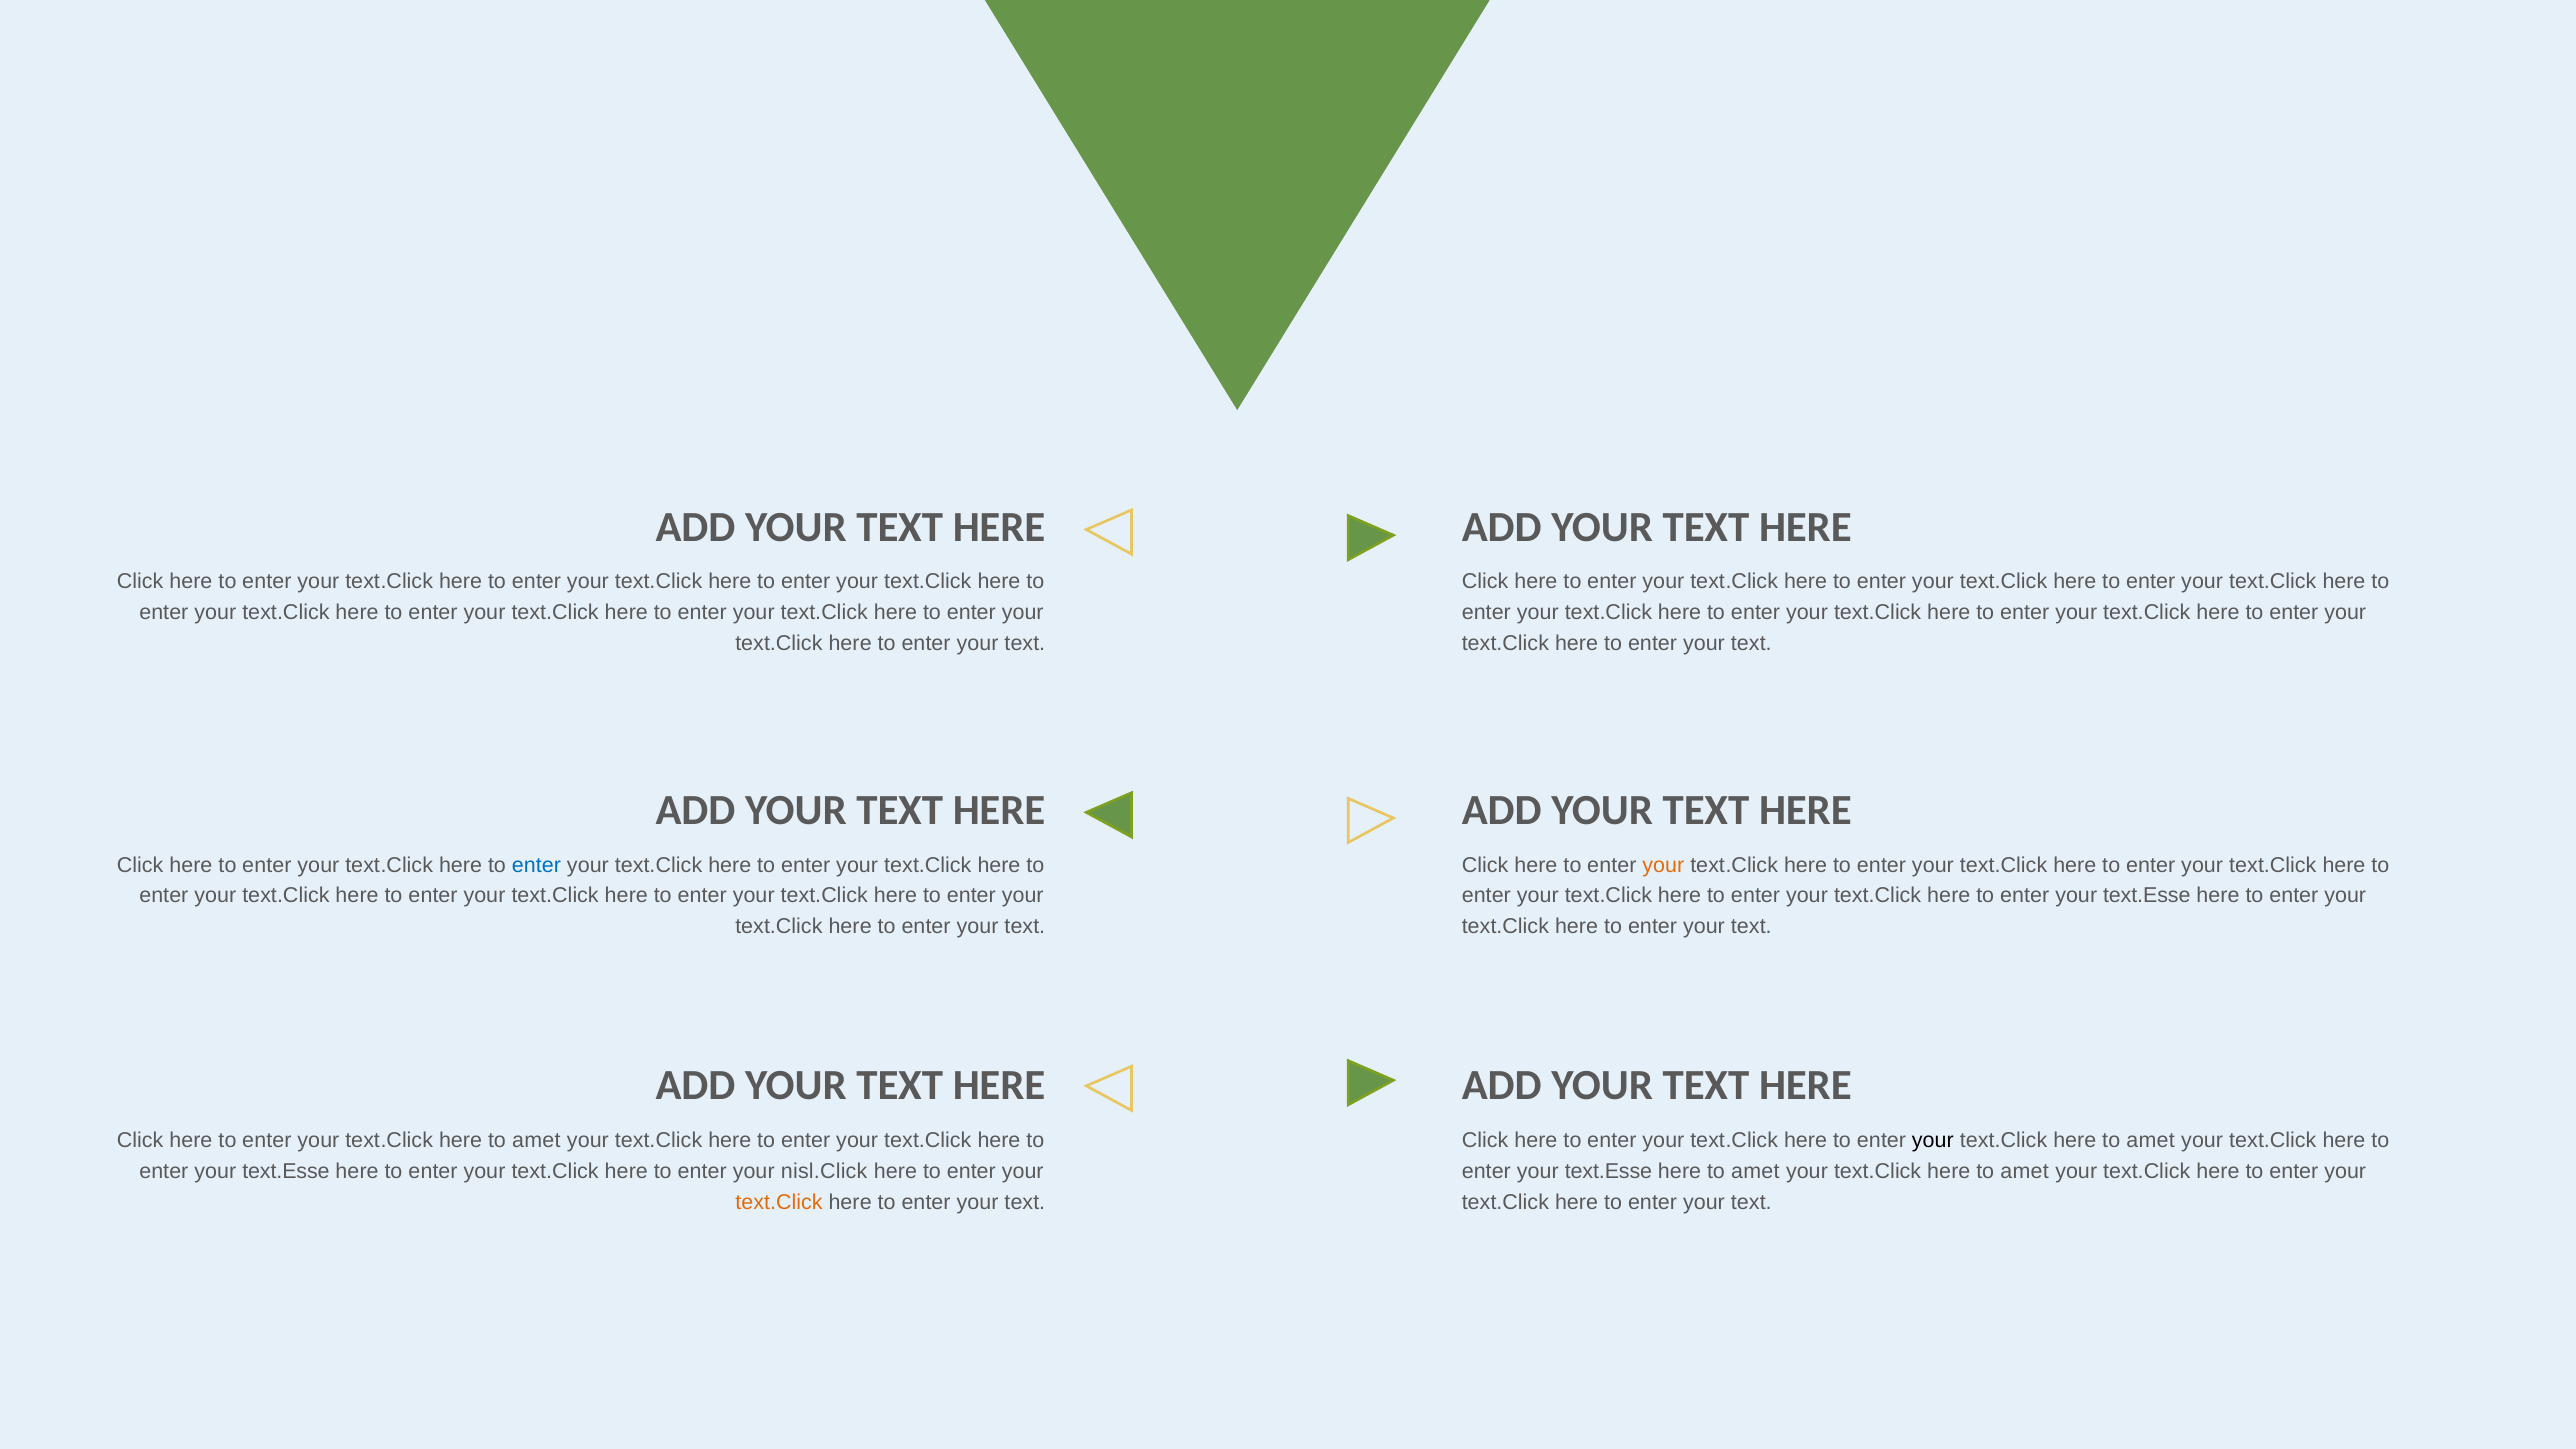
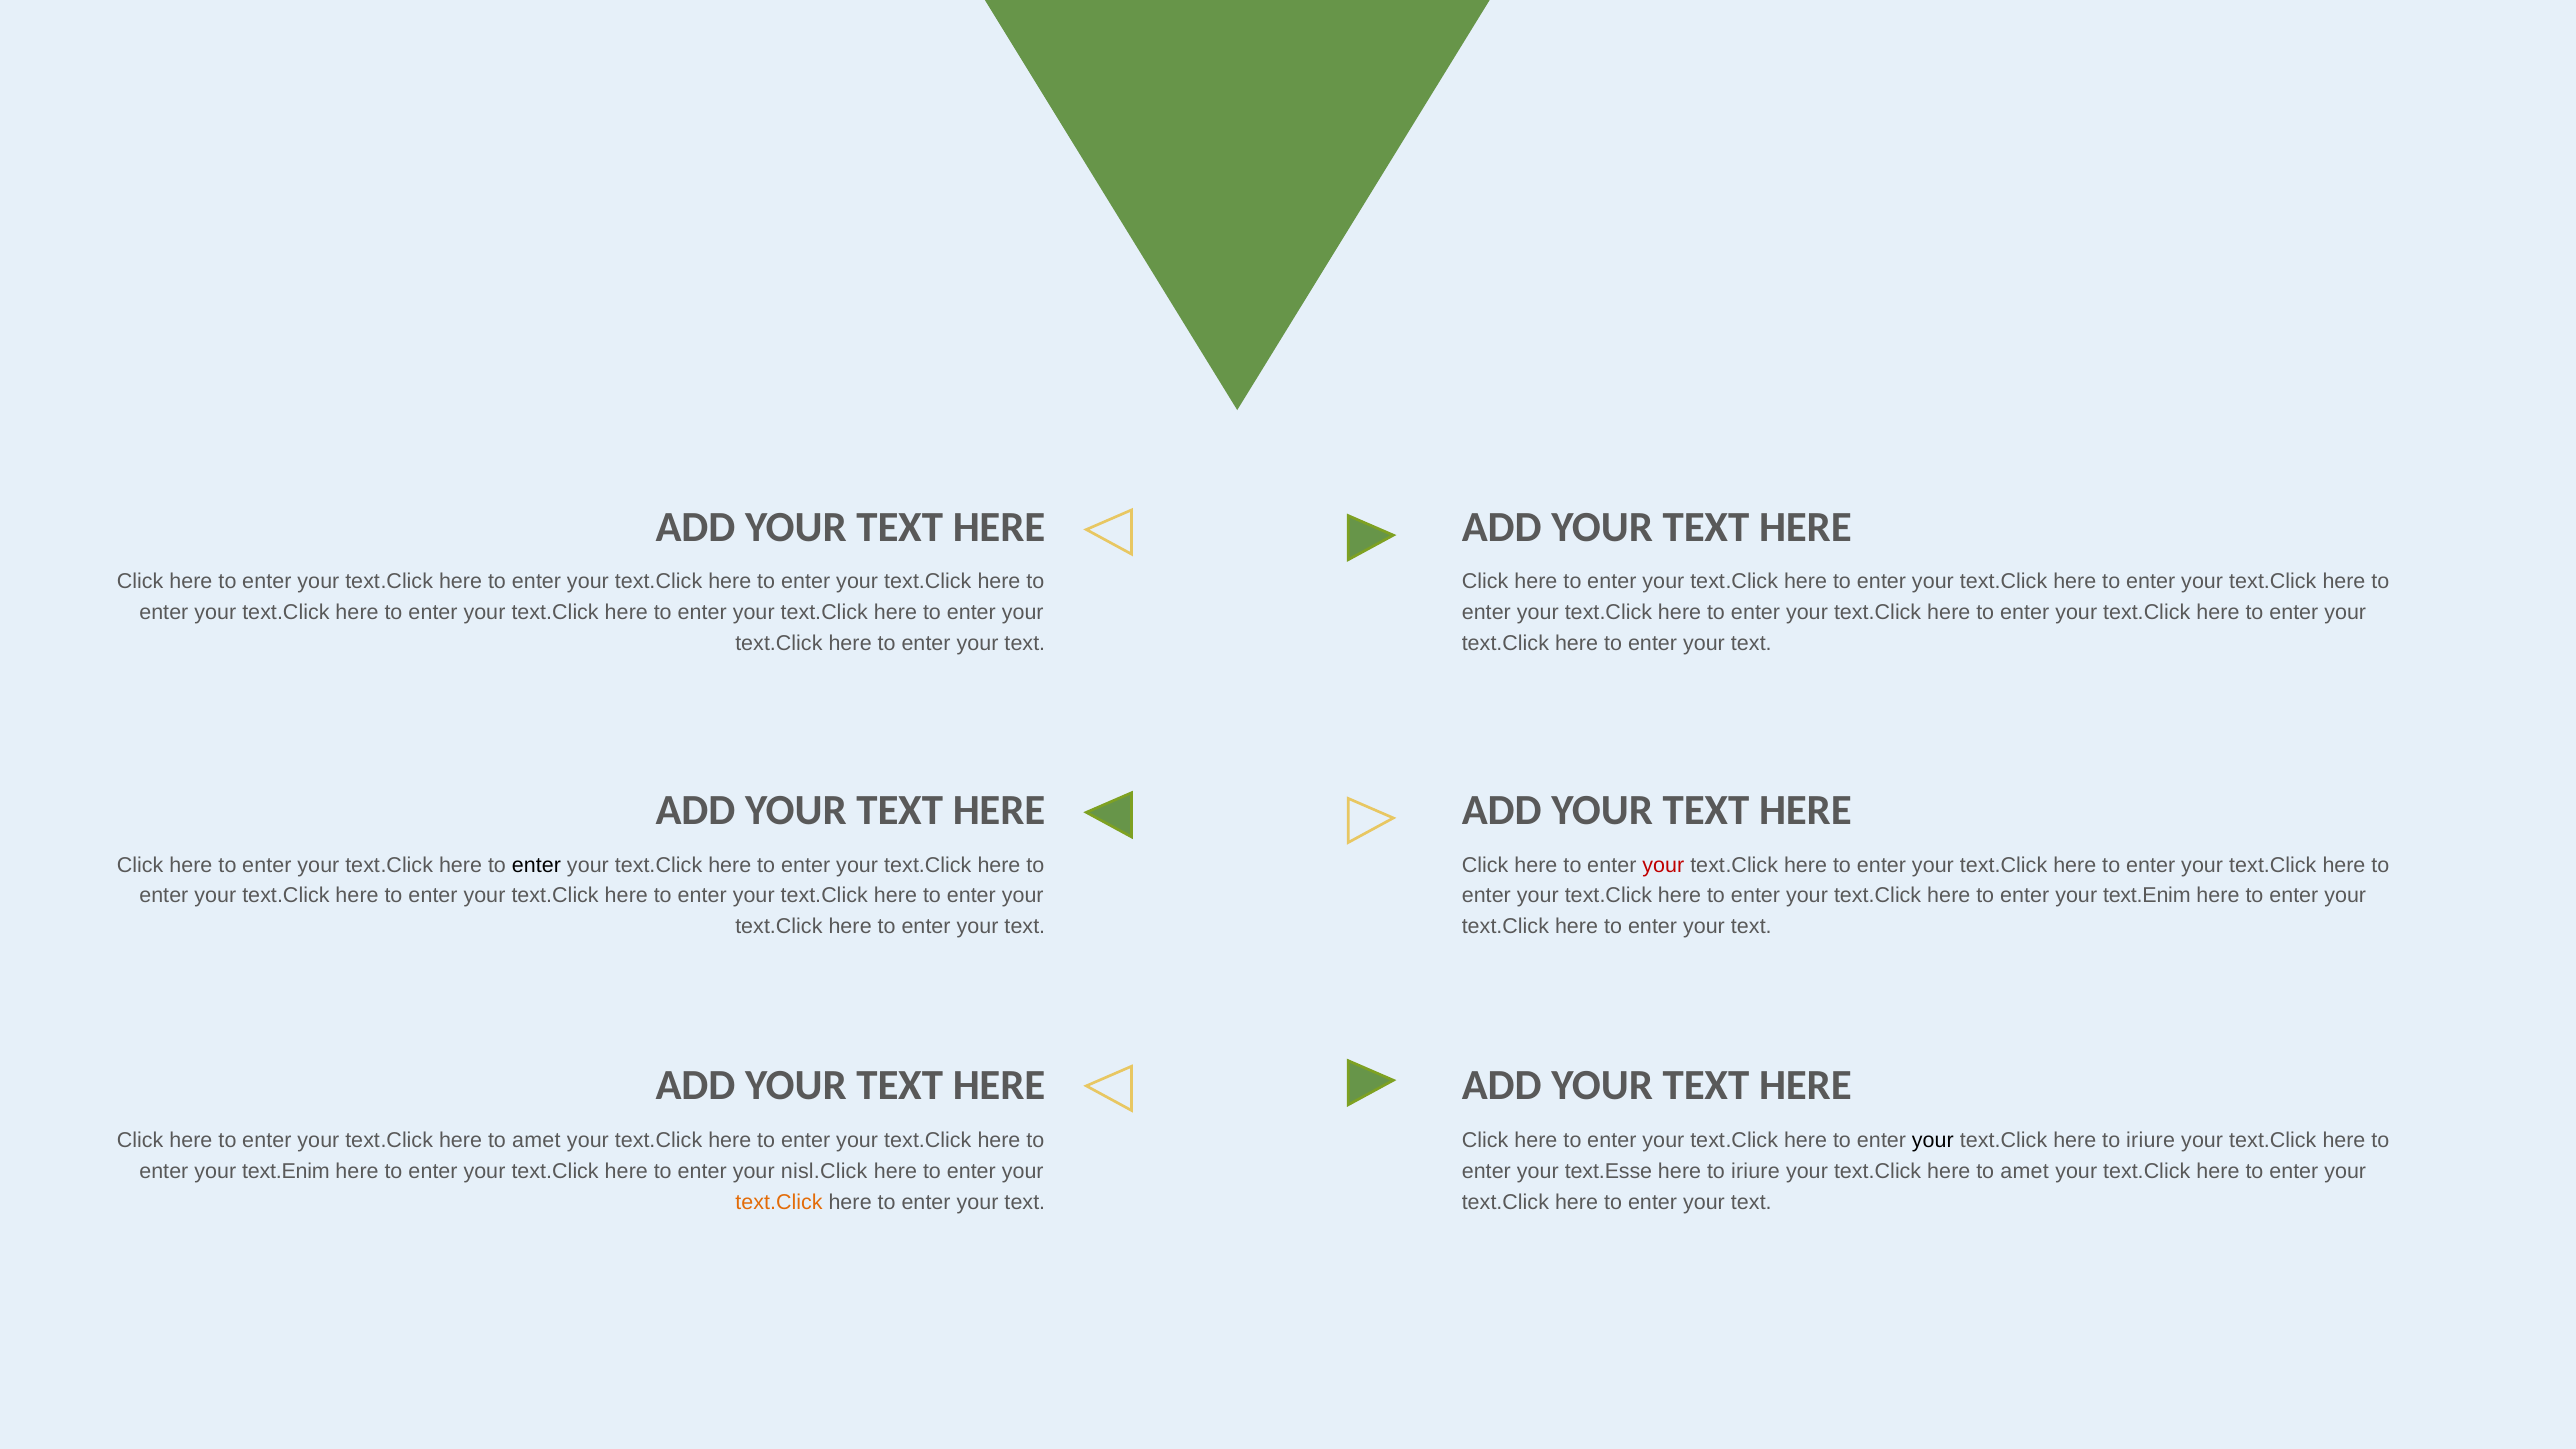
enter colour: blue -> black (536, 865)
your colour: orange -> red (1663, 865)
text.Esse: text.Esse -> text.Enim (2147, 896)
amet: amet -> iriure (2151, 1140)
text.Esse: text.Esse -> text.Enim (286, 1171)
amet: amet -> iriure (1755, 1171)
